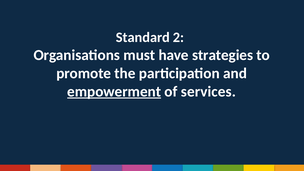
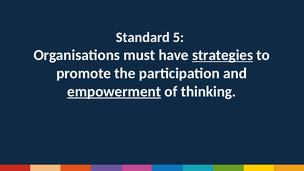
2: 2 -> 5 (179, 37)
strategies underline: none -> present (223, 55)
services: services -> thinking (208, 92)
